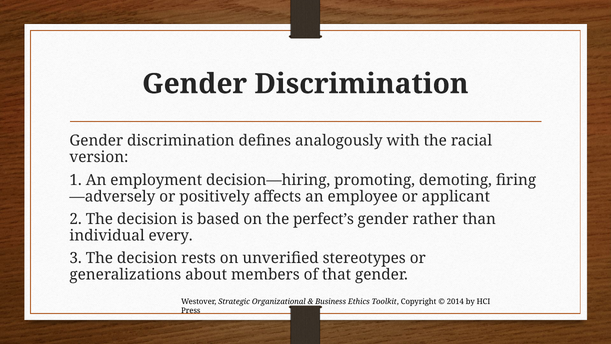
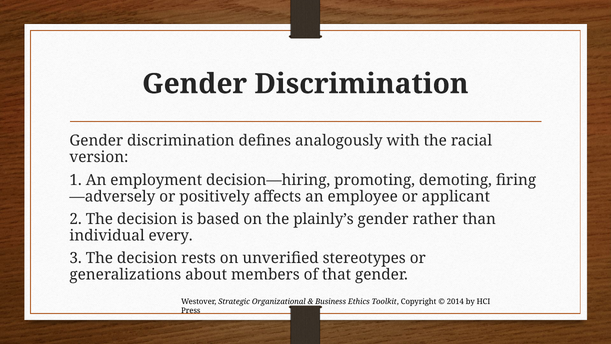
perfect’s: perfect’s -> plainly’s (324, 219)
